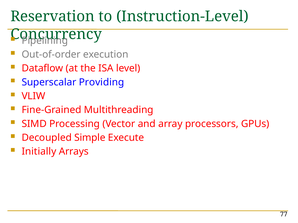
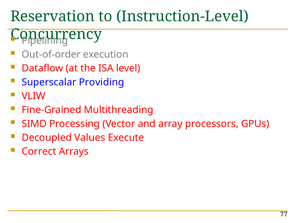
Simple: Simple -> Values (90, 138)
Initially: Initially -> Correct (39, 152)
